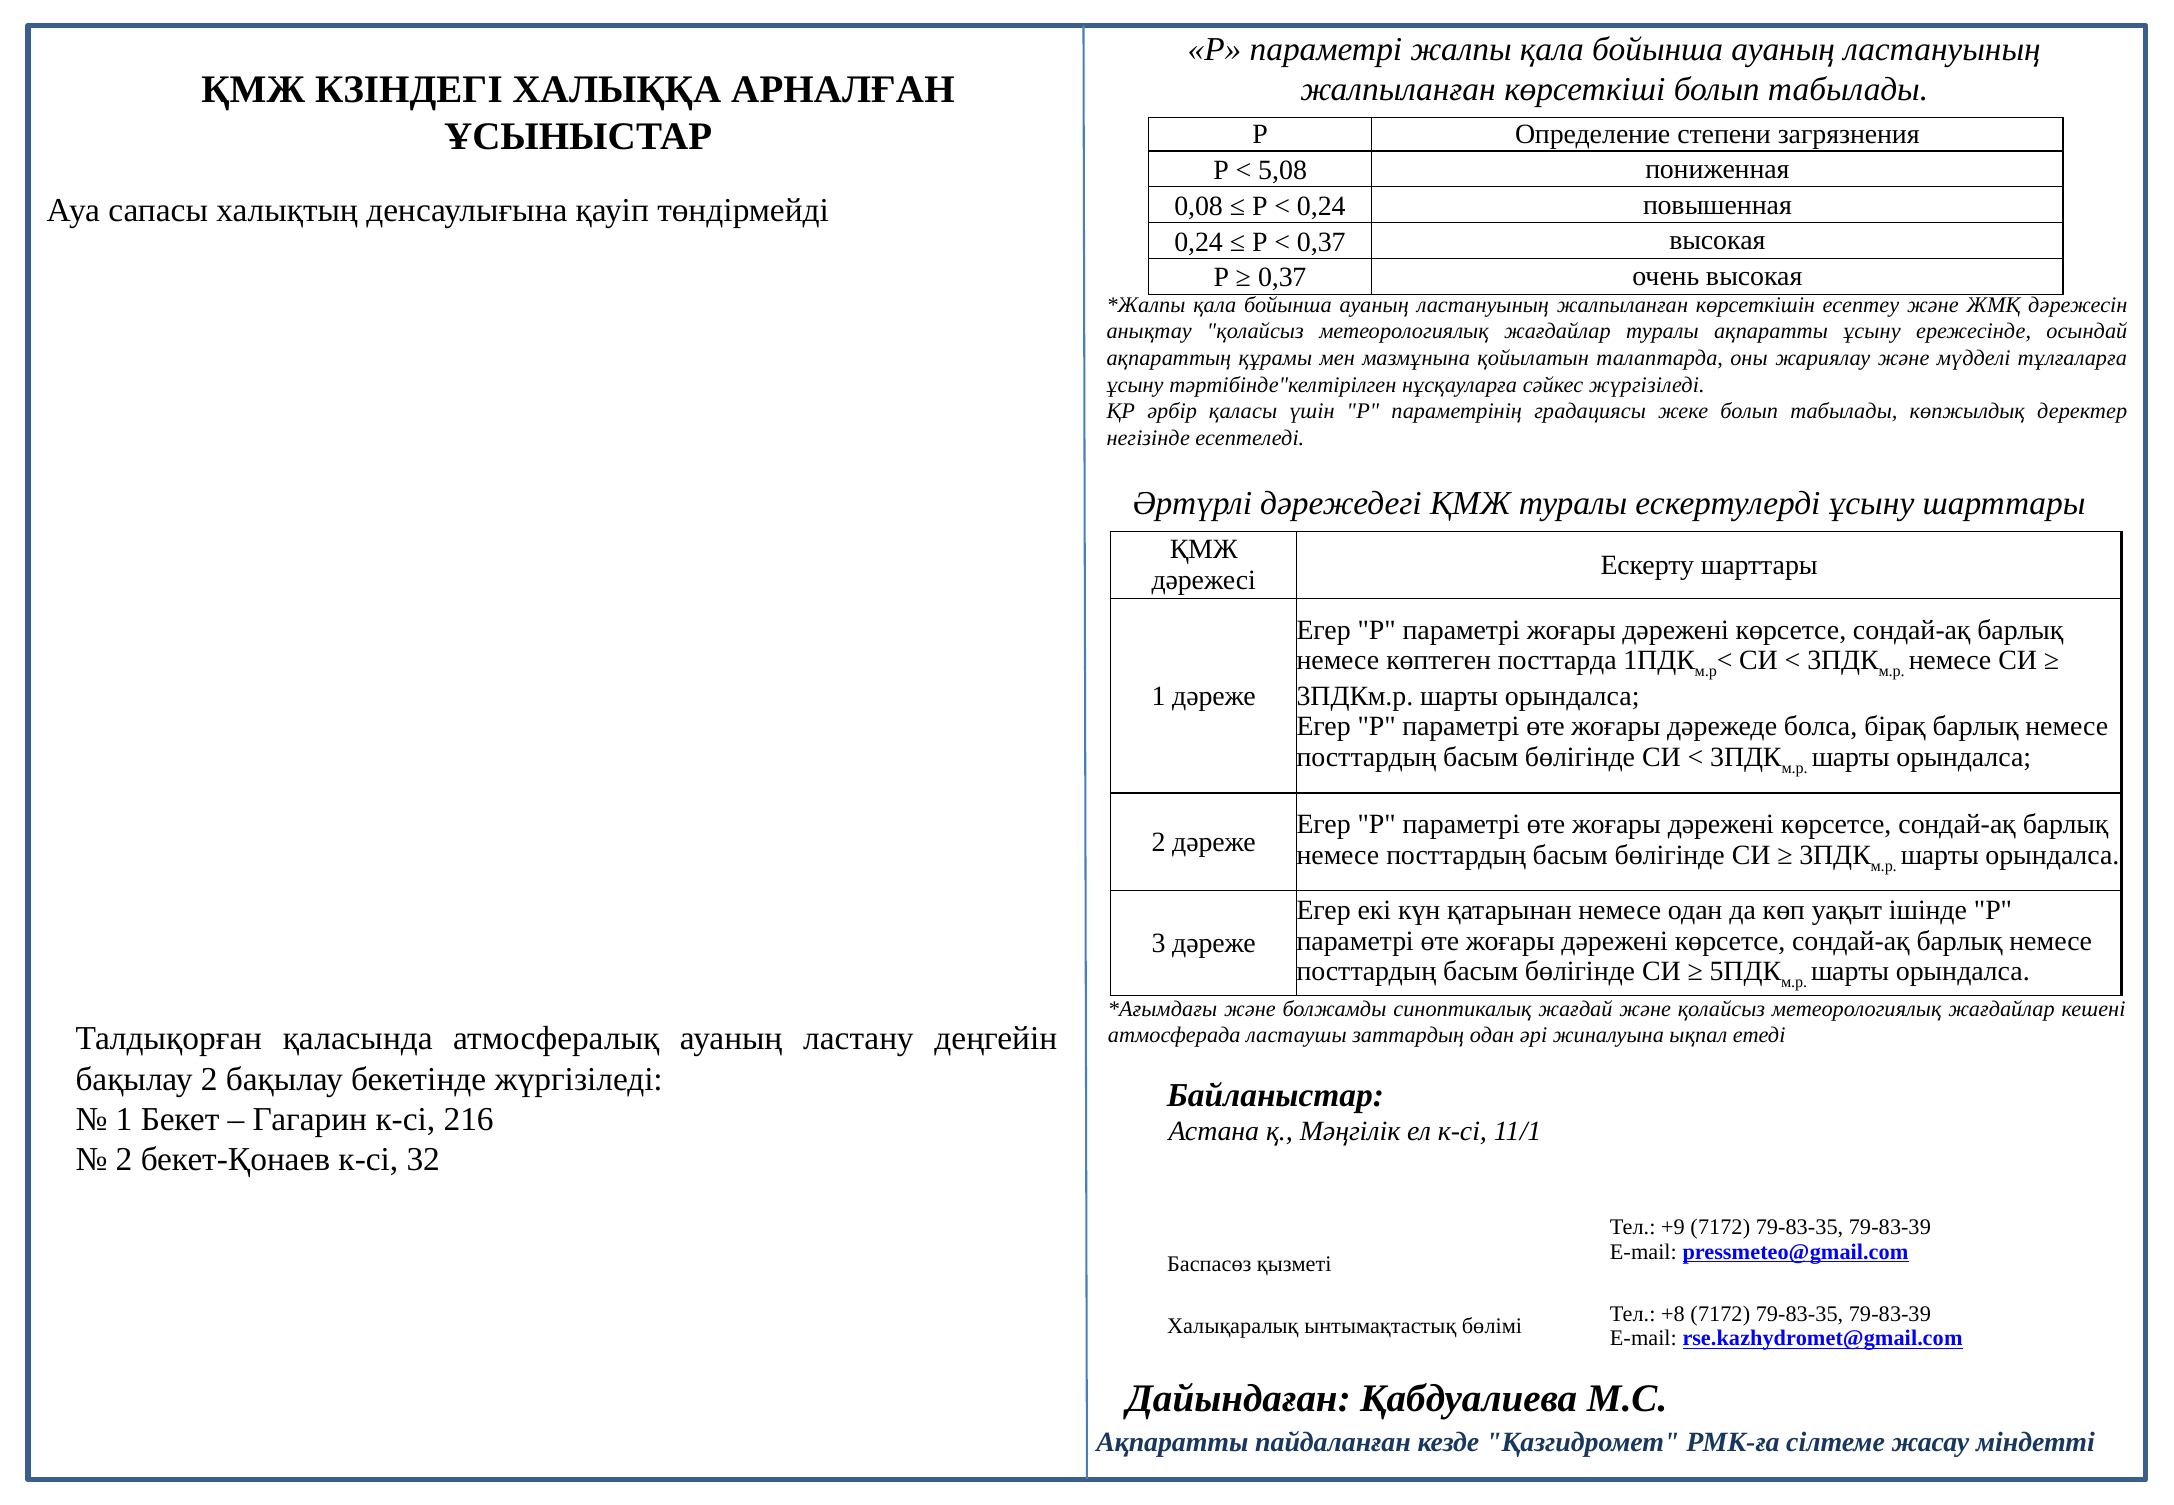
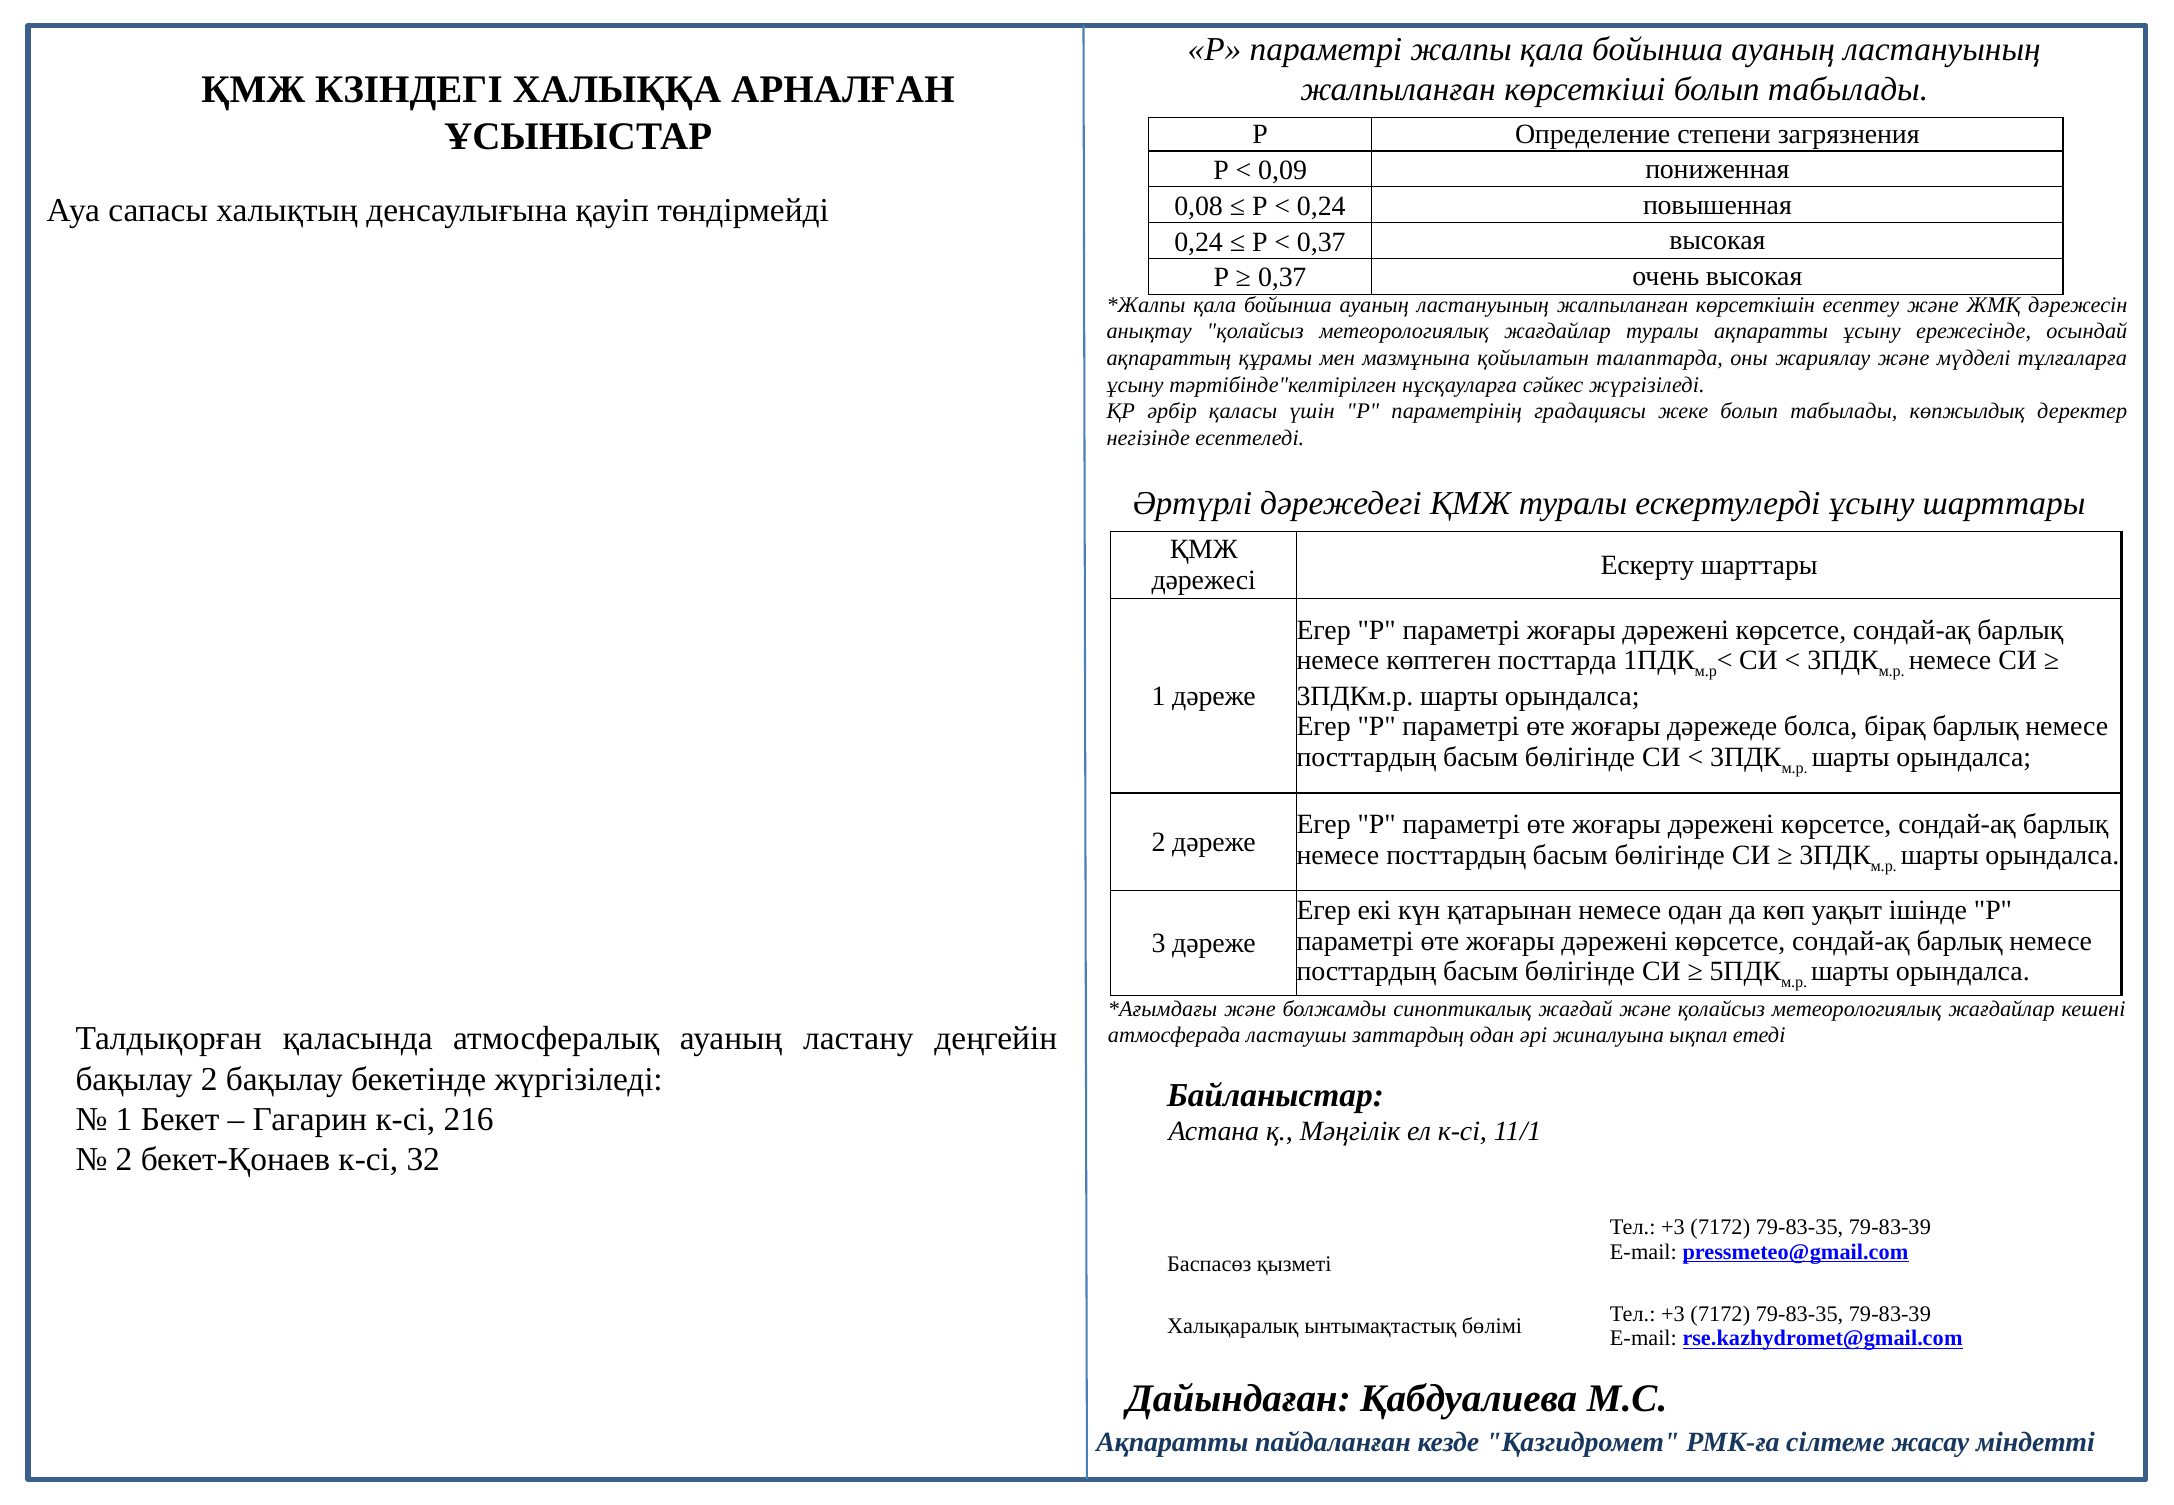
5,08: 5,08 -> 0,09 (1283, 170)
+9: +9 -> +3 (1673, 1227)
+8: +8 -> +3 (1673, 1314)
